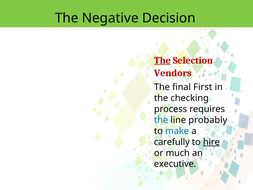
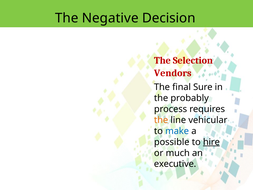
The underline: present -> none (162, 60)
First: First -> Sure (203, 87)
checking: checking -> probably (190, 98)
the colour: blue -> orange (161, 120)
probably: probably -> vehicular (208, 120)
carefully: carefully -> possible (172, 142)
